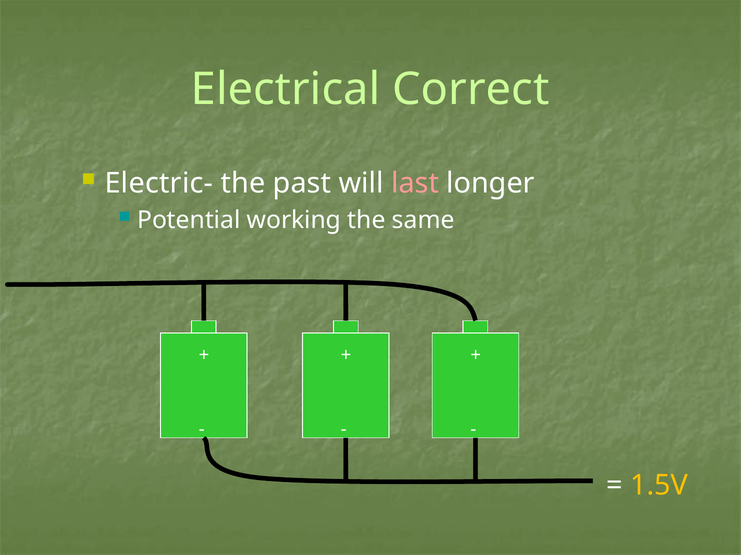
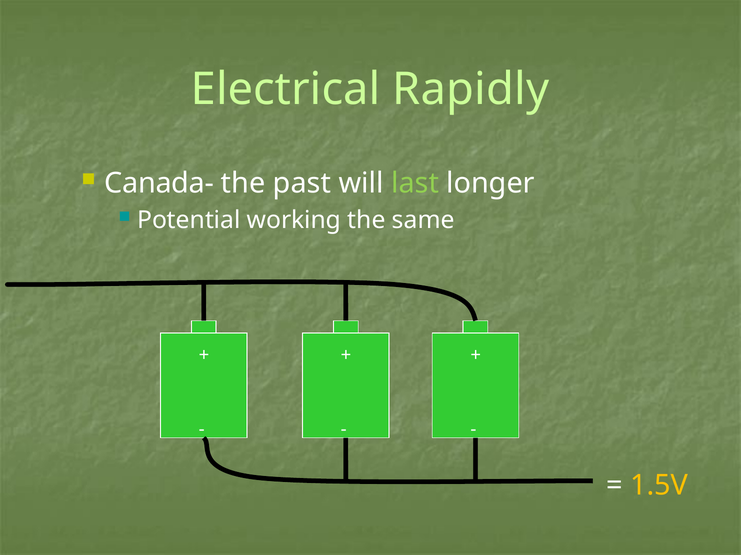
Correct: Correct -> Rapidly (471, 90)
Electric-: Electric- -> Canada- (159, 184)
last colour: pink -> light green (415, 184)
